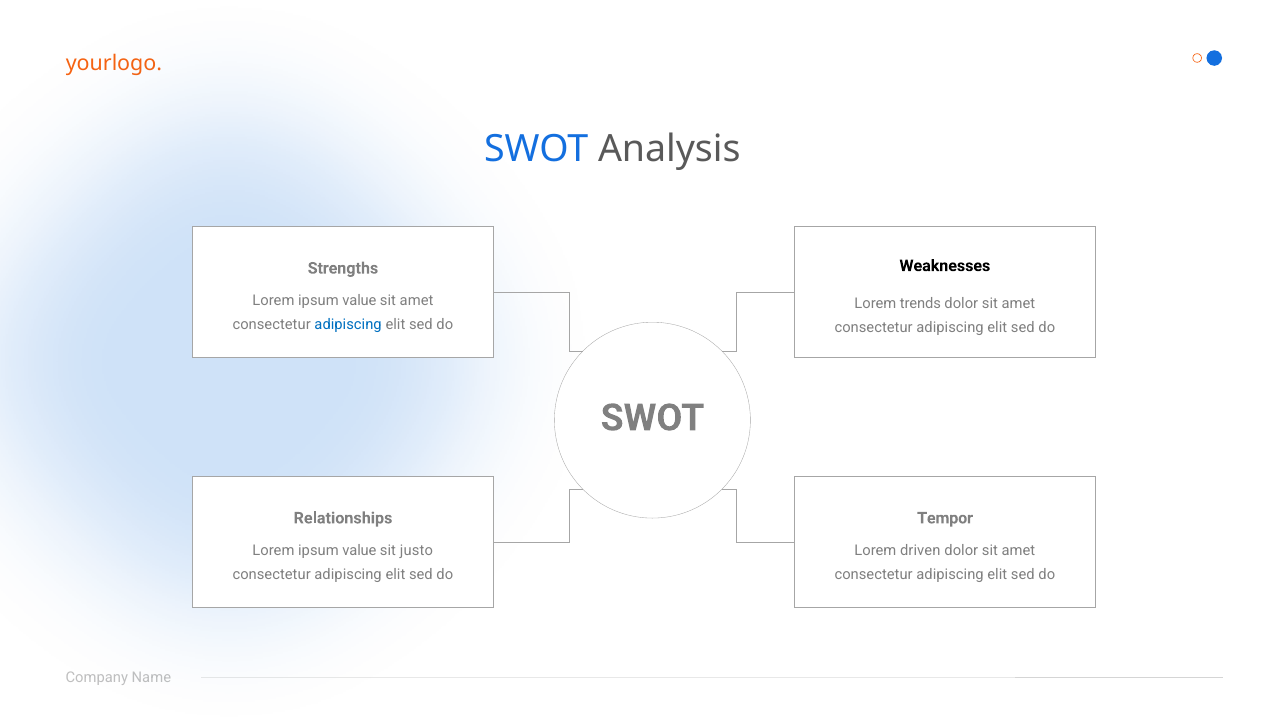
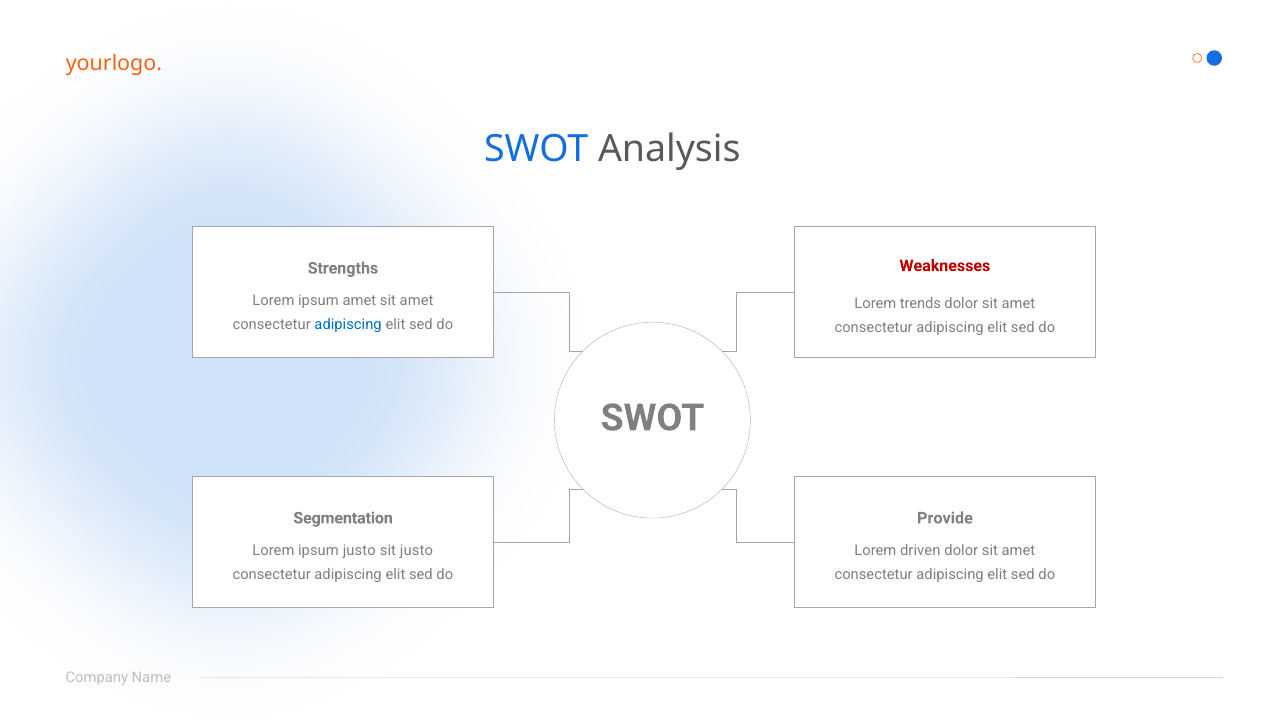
Weaknesses colour: black -> red (945, 266)
value: value -> amet (359, 301)
Relationships: Relationships -> Segmentation (343, 518)
Tempor: Tempor -> Provide (945, 518)
value: value -> justo (359, 551)
